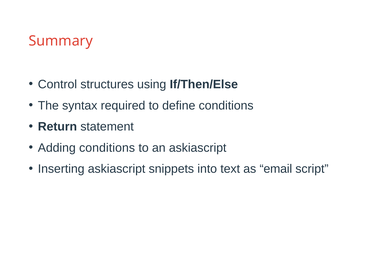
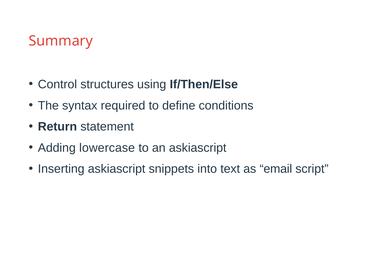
Adding conditions: conditions -> lowercase (107, 148)
